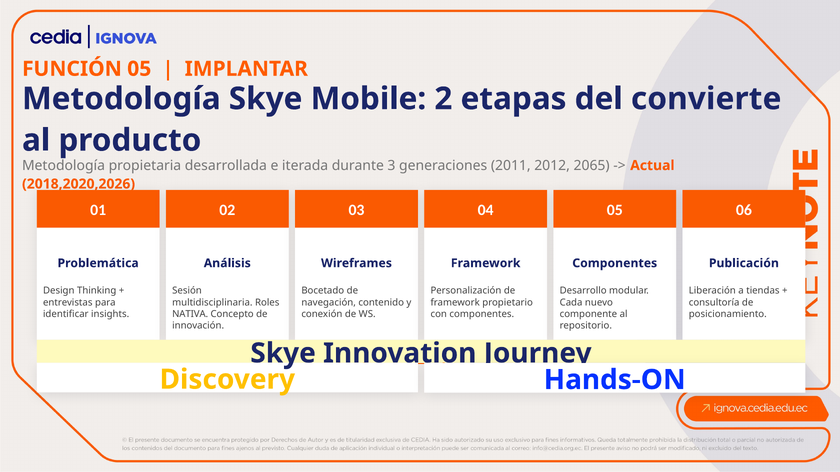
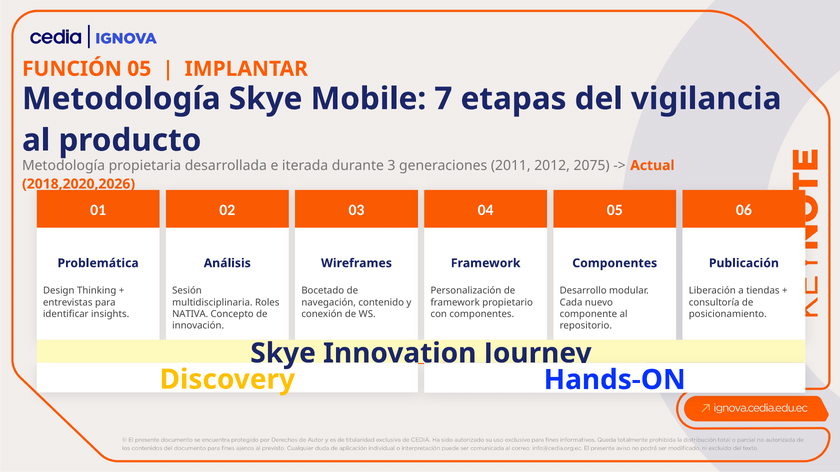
2: 2 -> 7 (443, 99)
convierte: convierte -> vigilancia (706, 99)
2065: 2065 -> 2075 (592, 166)
